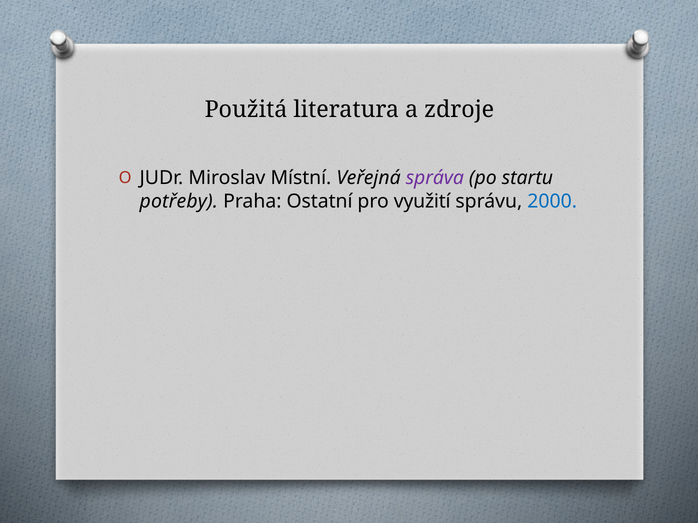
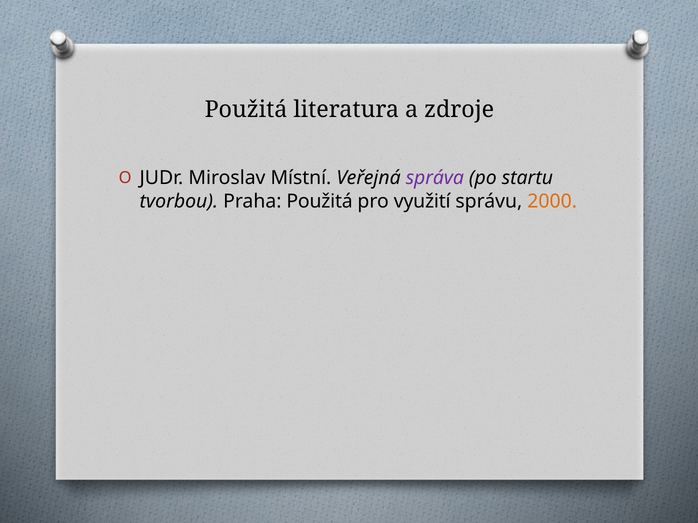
potřeby: potřeby -> tvorbou (179, 202)
Praha Ostatní: Ostatní -> Použitá (320, 202)
2000 colour: blue -> orange (552, 202)
